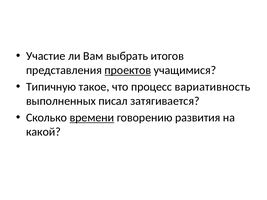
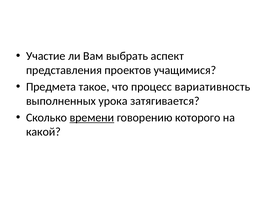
итогов: итогов -> аспект (167, 56)
проектов underline: present -> none (128, 70)
Типичную: Типичную -> Предмета (51, 87)
писал: писал -> урока (113, 101)
развития: развития -> которого (198, 118)
